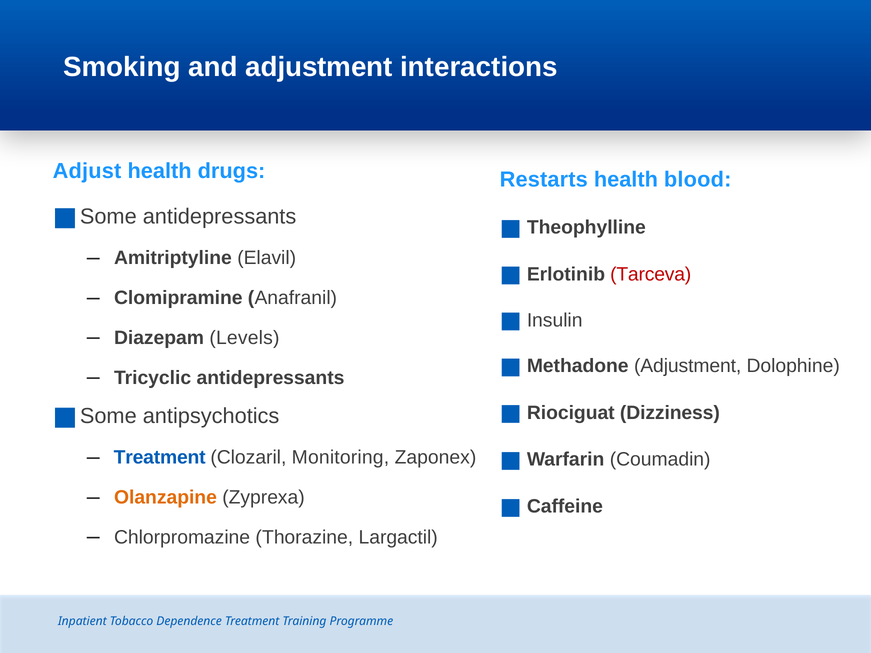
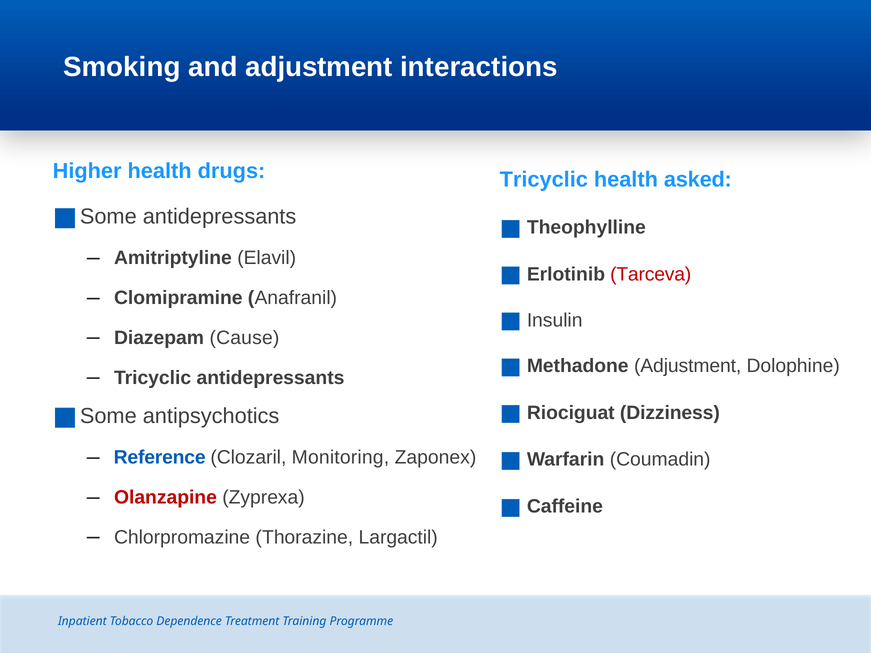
Adjust: Adjust -> Higher (87, 171)
Restarts: Restarts -> Tricyclic (544, 179)
blood: blood -> asked (698, 179)
Levels: Levels -> Cause (244, 338)
Treatment: Treatment -> Reference (160, 458)
Olanzapine colour: orange -> red (165, 498)
